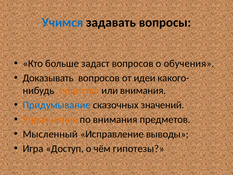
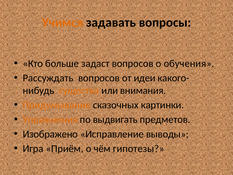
Учимся colour: blue -> orange (62, 22)
Доказывать: Доказывать -> Рассуждать (48, 78)
Придумывание colour: blue -> orange (57, 105)
значений: значений -> картинки (162, 105)
по внимания: внимания -> выдвигать (115, 119)
Мысленный: Мысленный -> Изображено (50, 134)
Доступ: Доступ -> Приём (65, 148)
